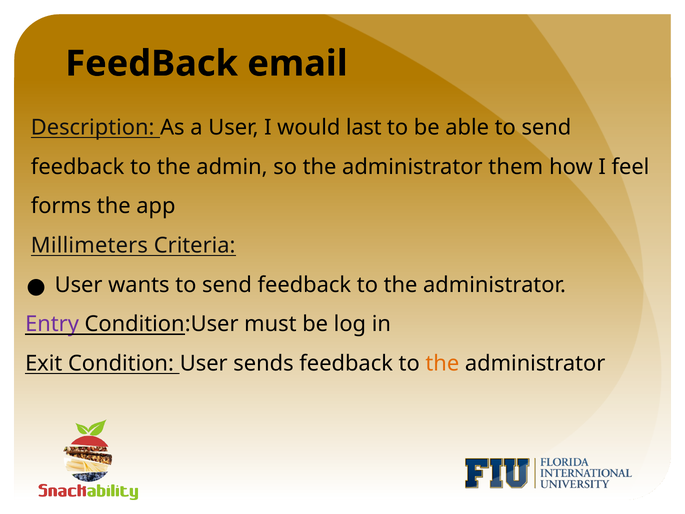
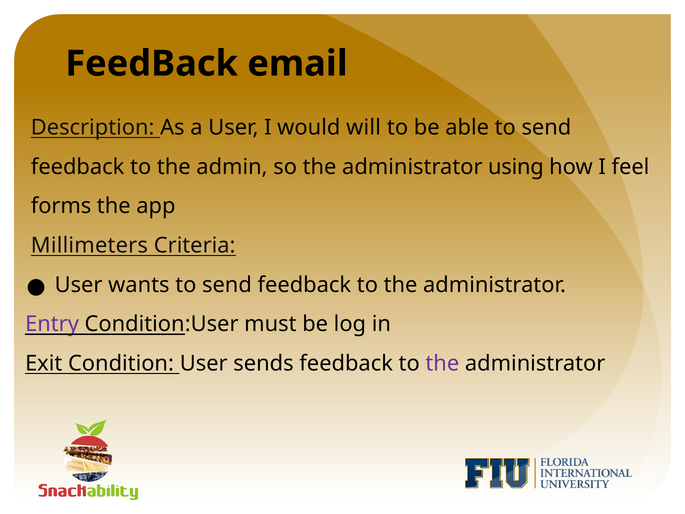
last: last -> will (364, 127)
them: them -> using (516, 167)
the colour: orange -> purple (442, 363)
